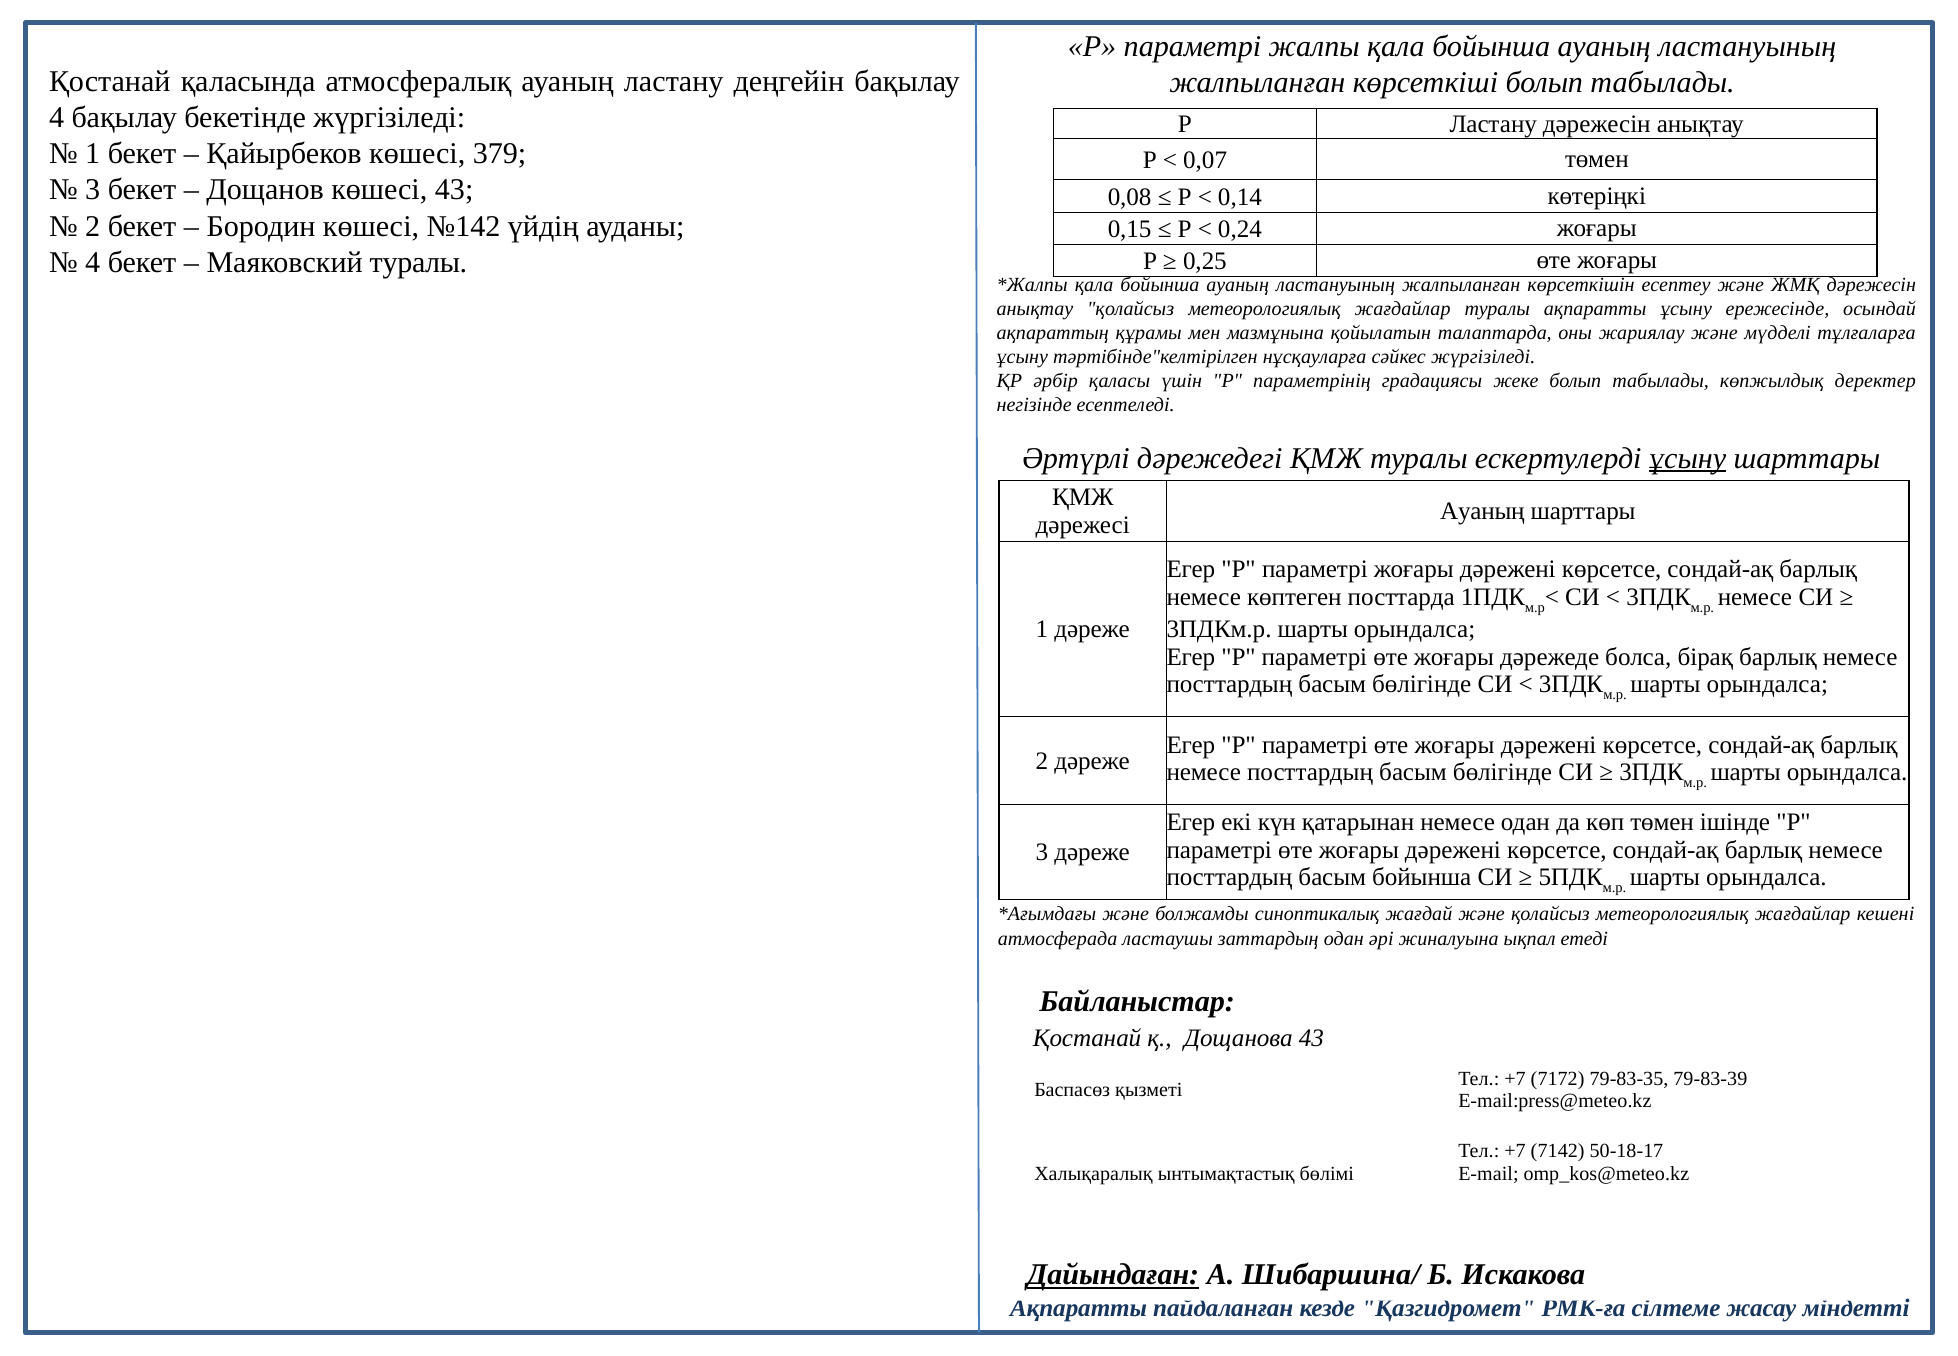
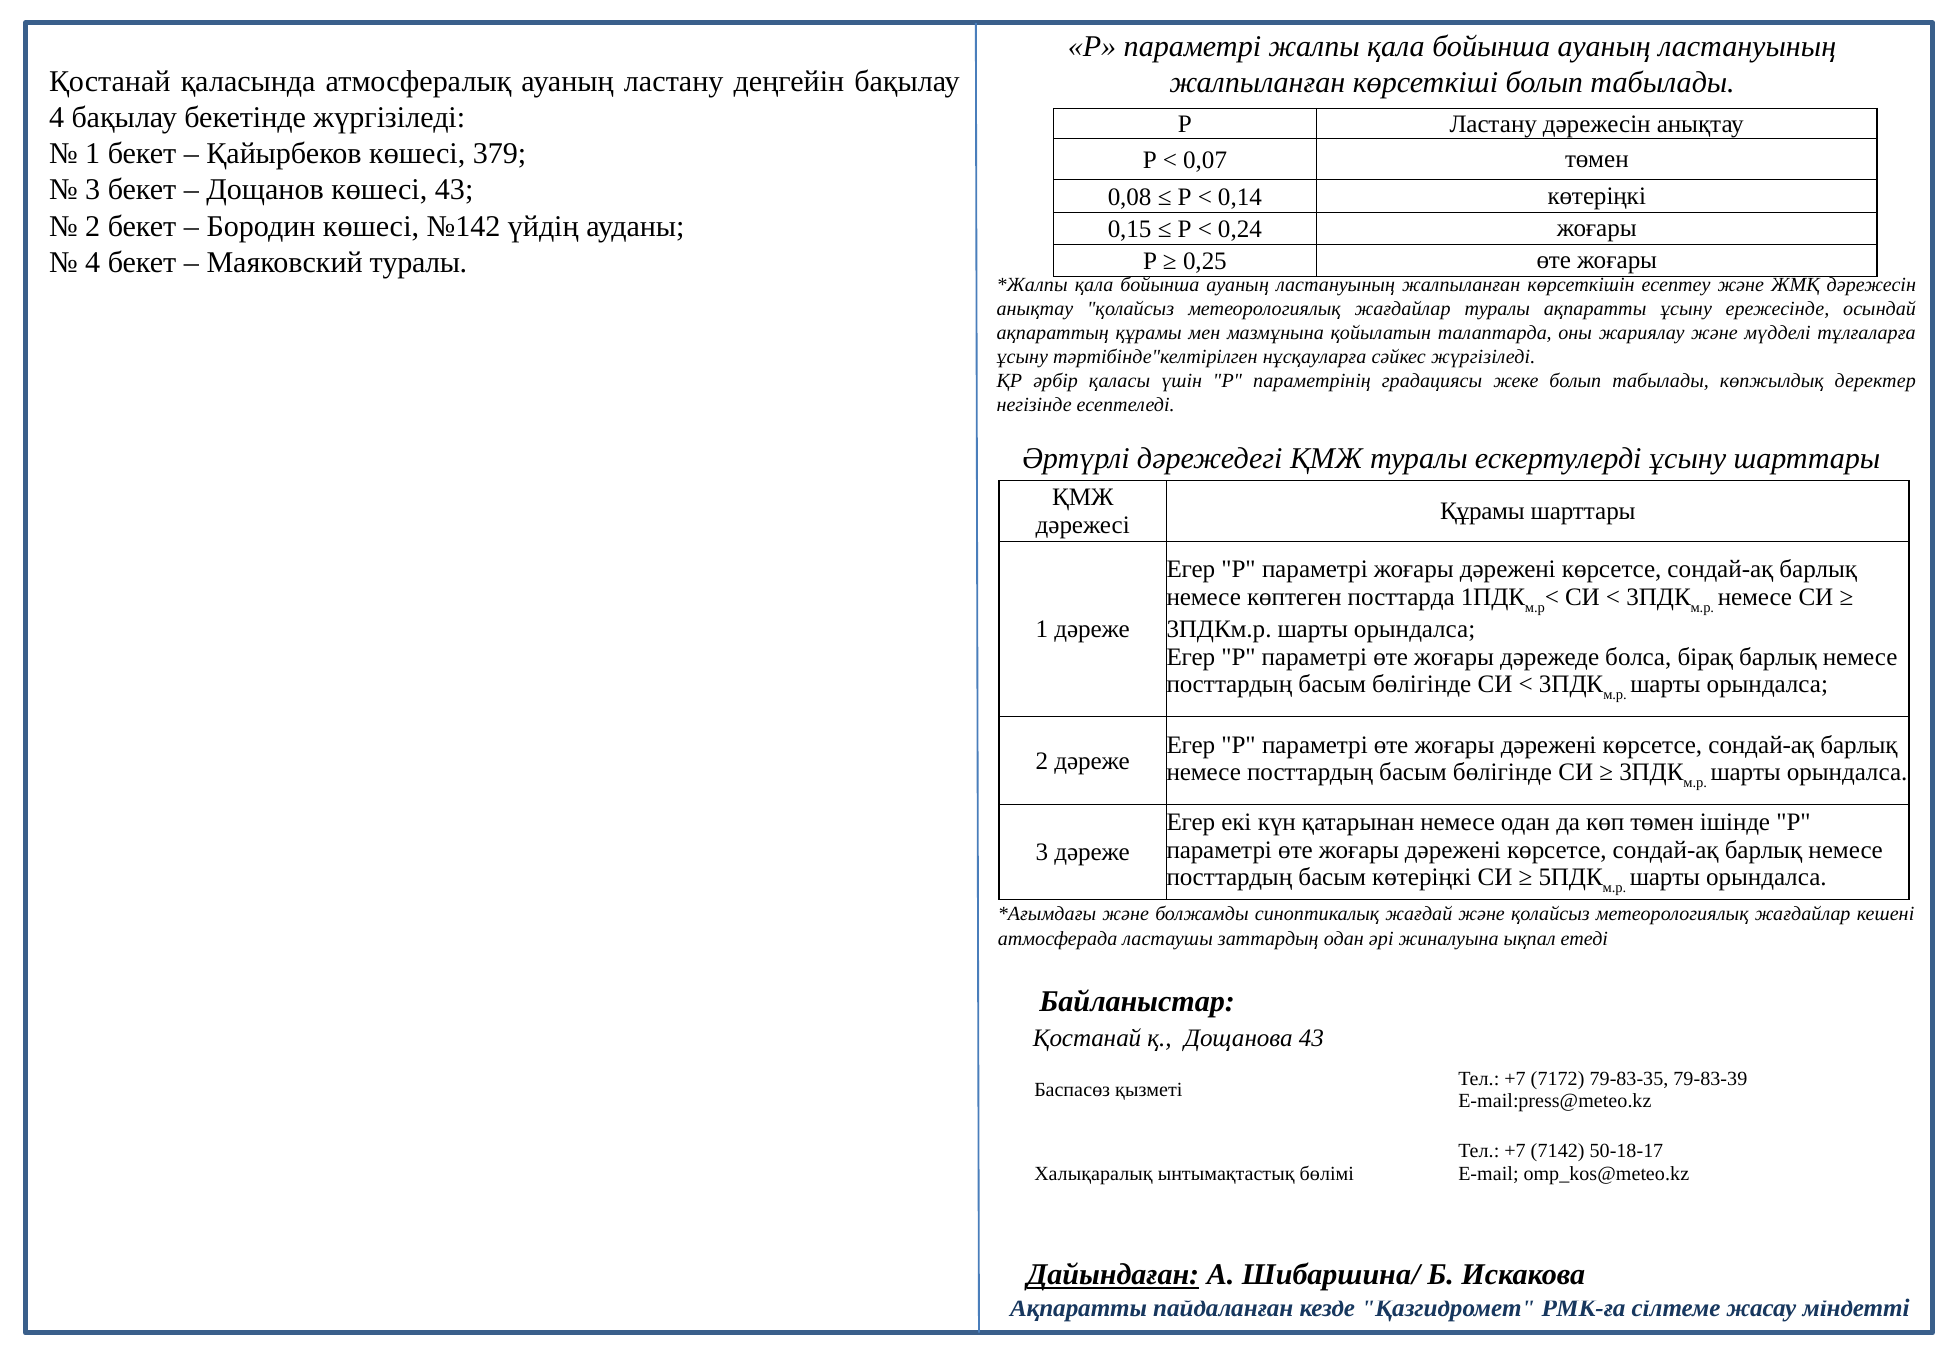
ұсыну underline: present -> none (1688, 458)
Ауаның: Ауаның -> Құрамы (1482, 511)
басым бойынша: бойынша -> көтеріңкі (1422, 877)
